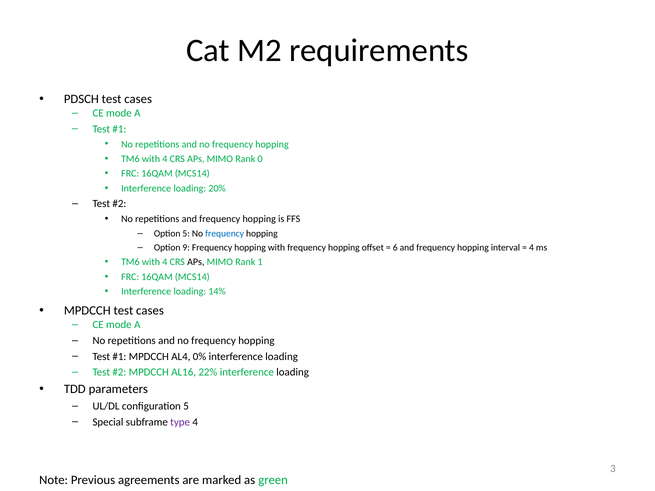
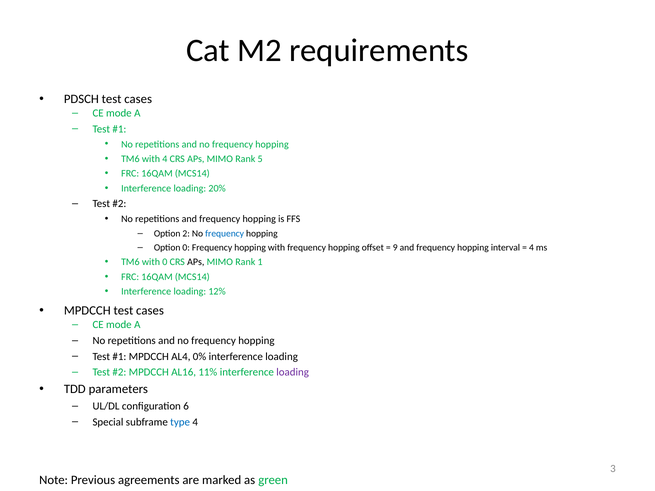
0: 0 -> 5 (260, 159)
Option 5: 5 -> 2 (186, 234)
Option 9: 9 -> 0 (186, 248)
6: 6 -> 9 (395, 248)
4: 4 -> 0 (165, 262)
14%: 14% -> 12% (217, 292)
22%: 22% -> 11% (208, 372)
loading colour: black -> purple (293, 372)
configuration 5: 5 -> 6 (186, 406)
type colour: purple -> blue (180, 422)
